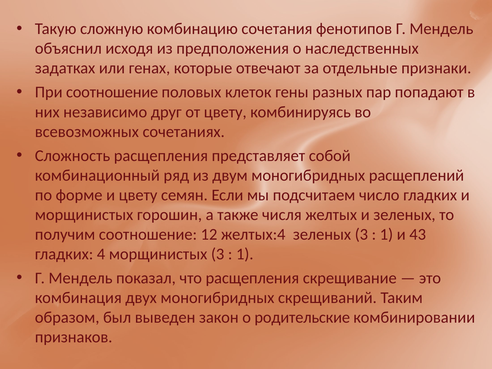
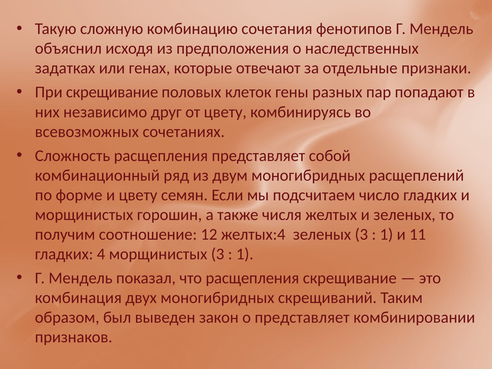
При соотношение: соотношение -> скрещивание (112, 92)
43: 43 -> 11 (418, 234)
о родительские: родительские -> представляет (302, 317)
